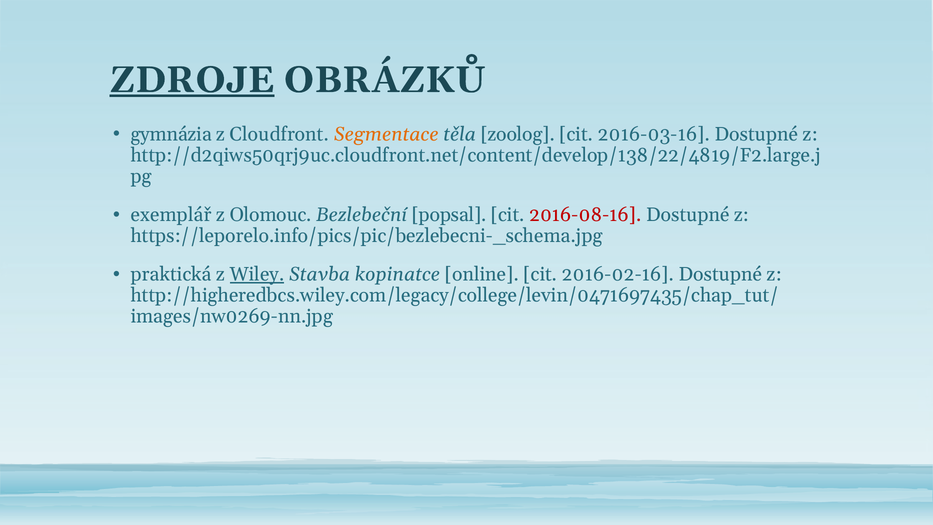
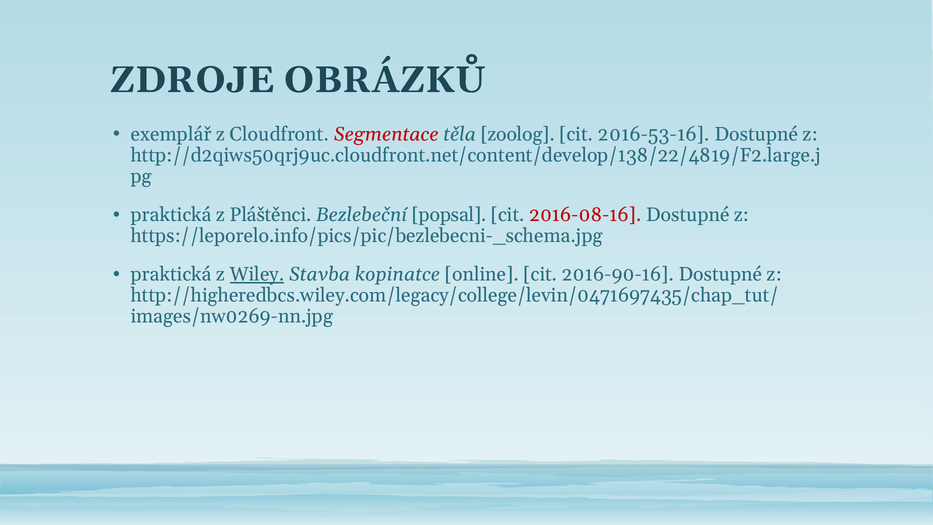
ZDROJE underline: present -> none (192, 80)
gymnázia: gymnázia -> exemplář (171, 134)
Segmentace colour: orange -> red (386, 134)
2016-03-16: 2016-03-16 -> 2016-53-16 (654, 134)
exemplář: exemplář -> praktická (171, 215)
Olomouc: Olomouc -> Pláštěnci (271, 215)
2016-02-16: 2016-02-16 -> 2016-90-16 (618, 274)
